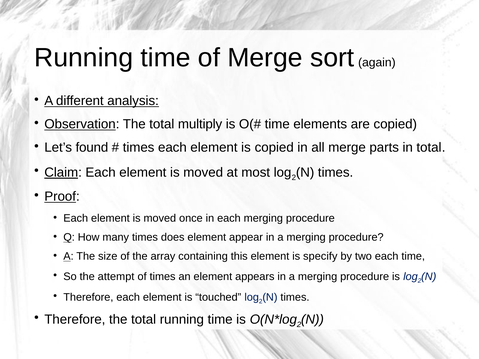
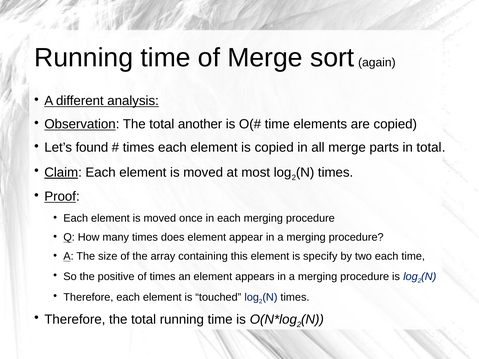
multiply: multiply -> another (200, 124)
attempt: attempt -> positive (116, 277)
